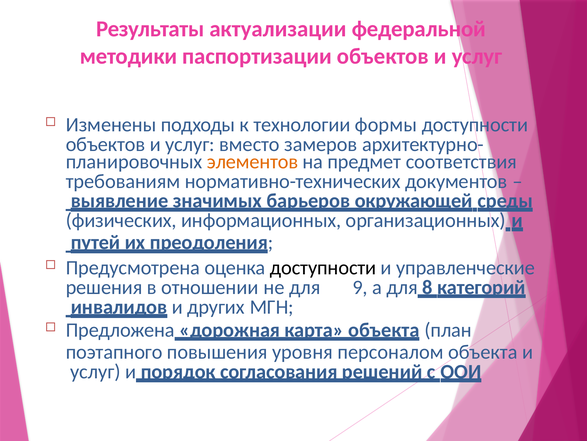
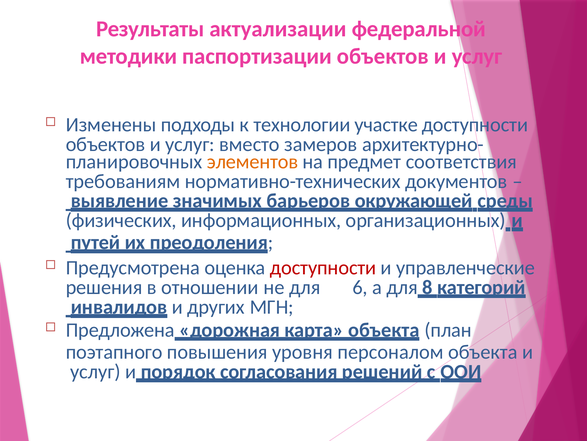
формы: формы -> участке (386, 125)
доступности colour: black -> red (323, 267)
9: 9 -> 6 (360, 287)
